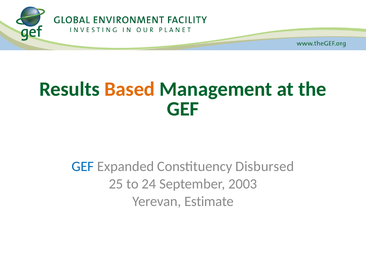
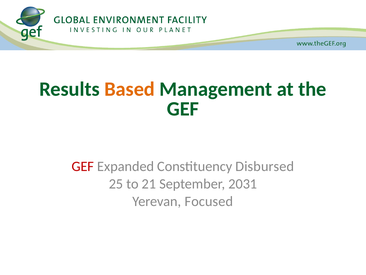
GEF colour: blue -> red (83, 166)
24: 24 -> 21 (149, 184)
2003: 2003 -> 2031 (243, 184)
Estimate: Estimate -> Focused (209, 201)
